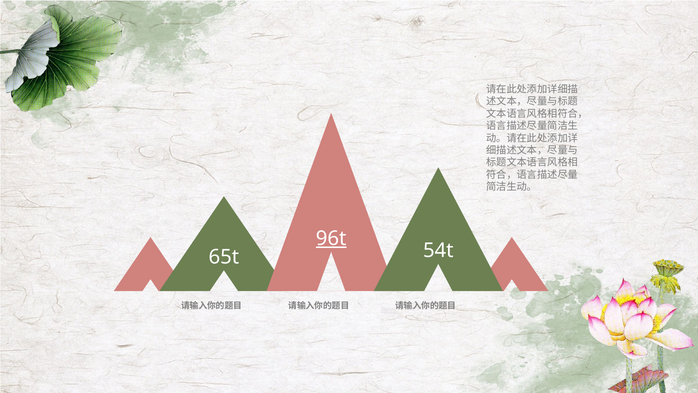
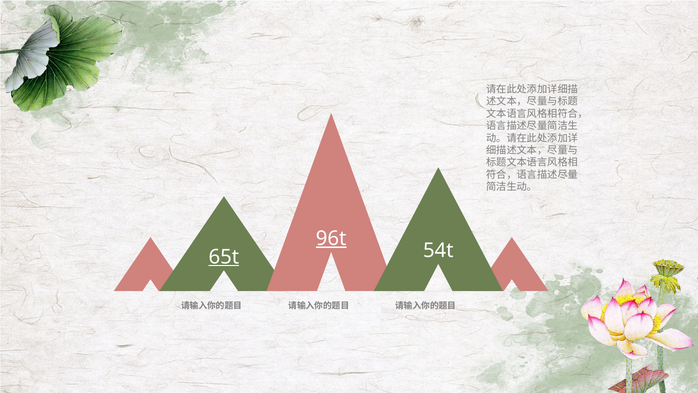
65t underline: none -> present (224, 257)
